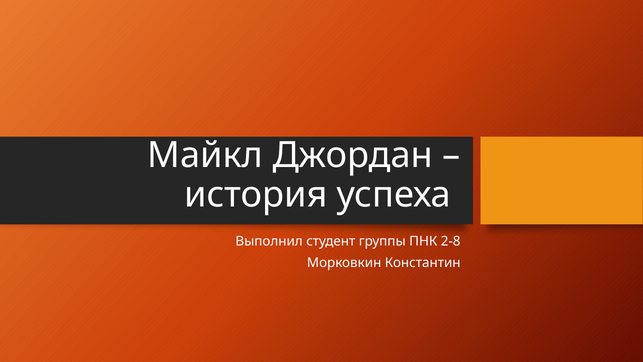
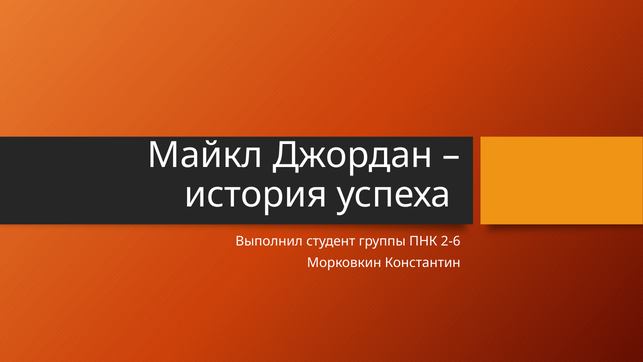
2-8: 2-8 -> 2-6 (451, 241)
